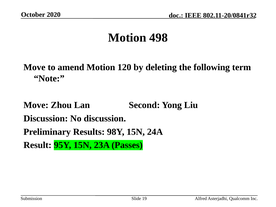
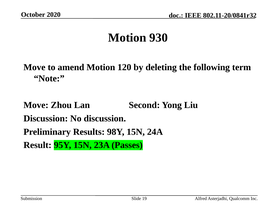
498: 498 -> 930 (159, 38)
